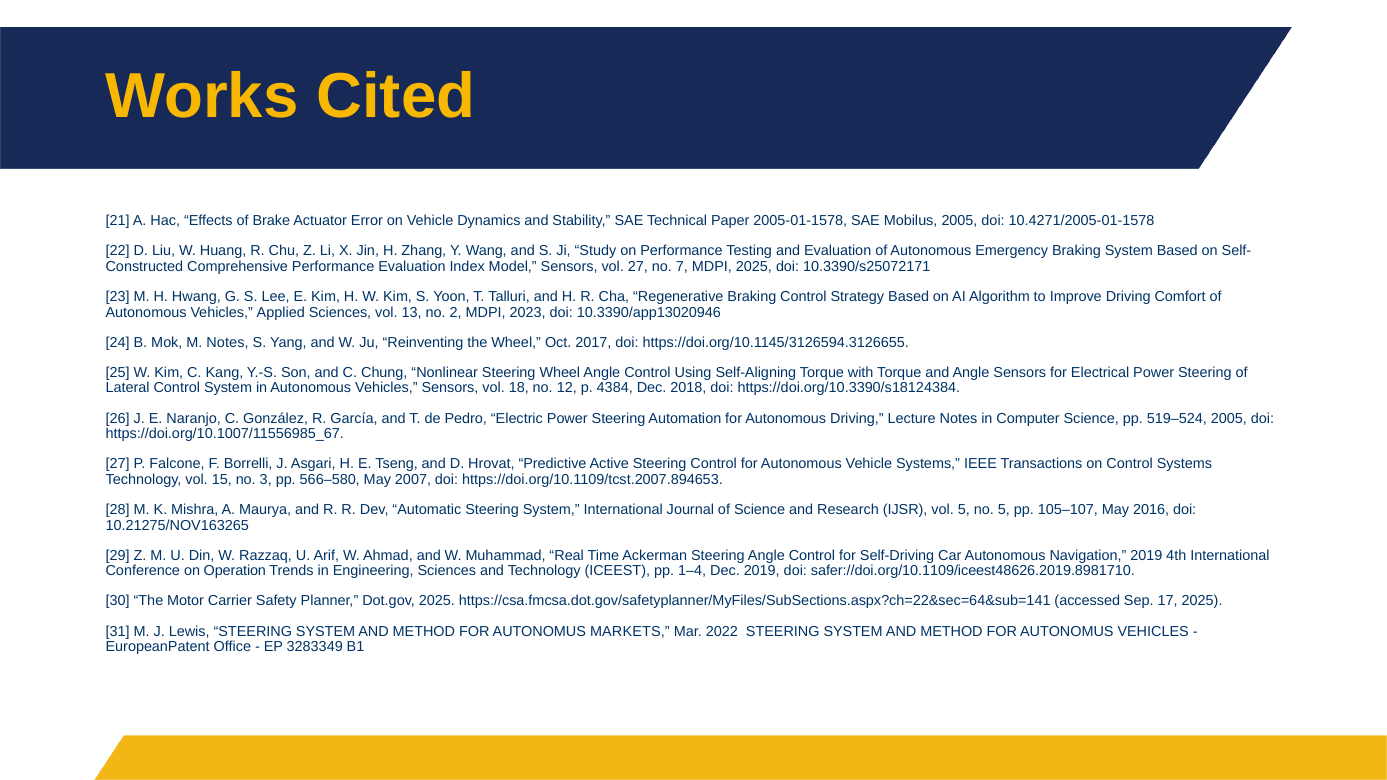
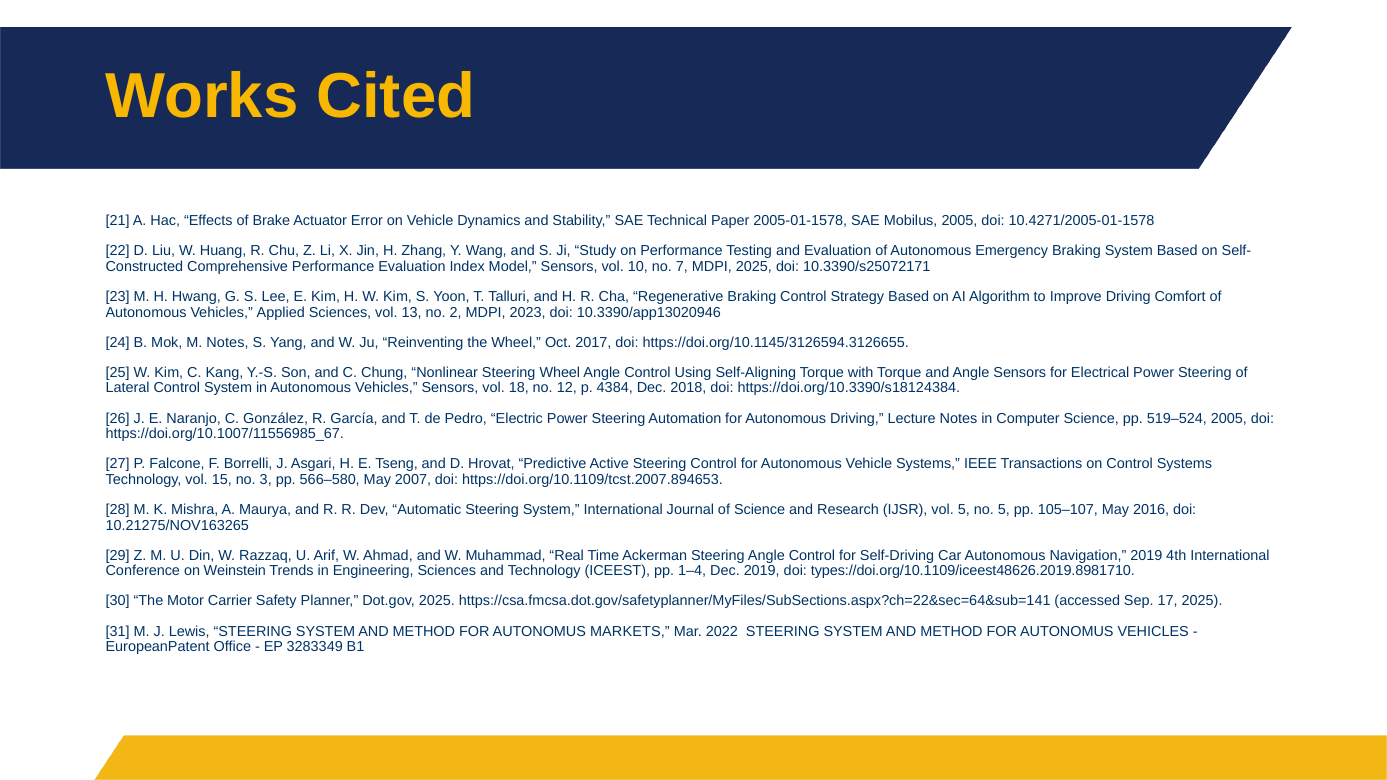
vol 27: 27 -> 10 (638, 267)
Operation: Operation -> Weinstein (235, 571)
safer://doi.org/10.1109/iceest48626.2019.8981710: safer://doi.org/10.1109/iceest48626.2019.8981710 -> types://doi.org/10.1109/iceest48626.2019.8981710 (973, 571)
